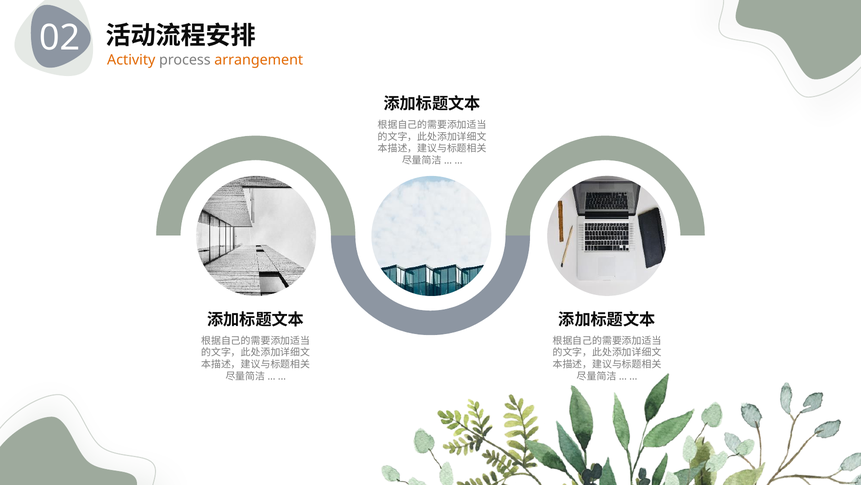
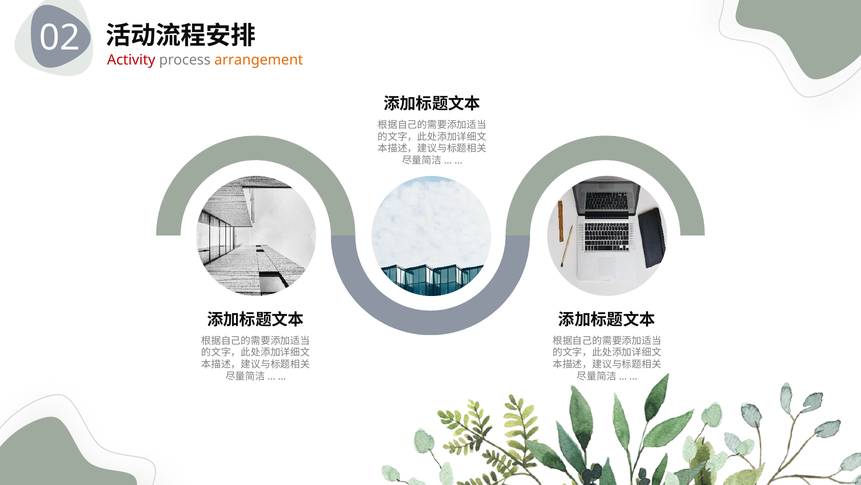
Activity colour: orange -> red (131, 60)
